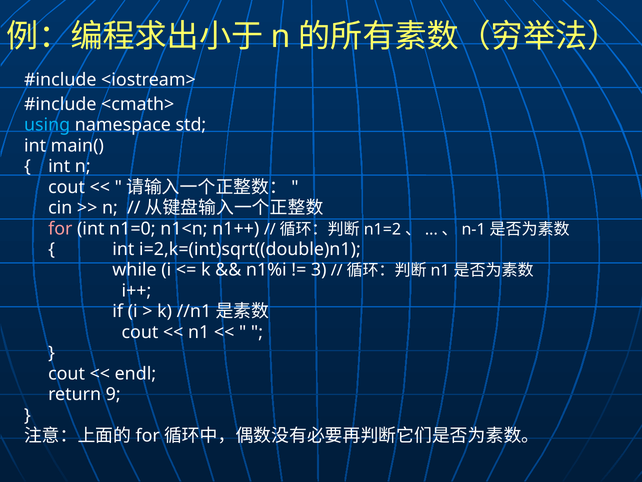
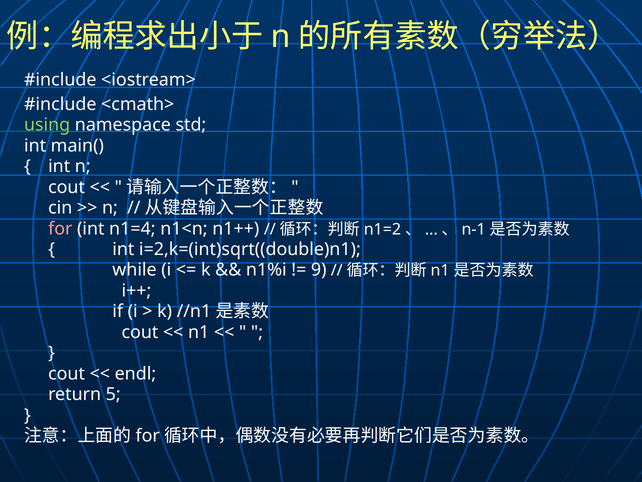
using colour: light blue -> light green (47, 125)
n1=0: n1=0 -> n1=4 (132, 228)
3: 3 -> 9 (319, 270)
9: 9 -> 5 (113, 394)
